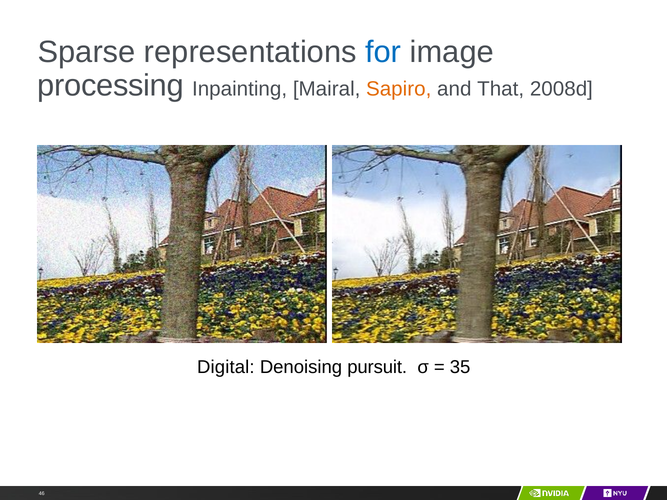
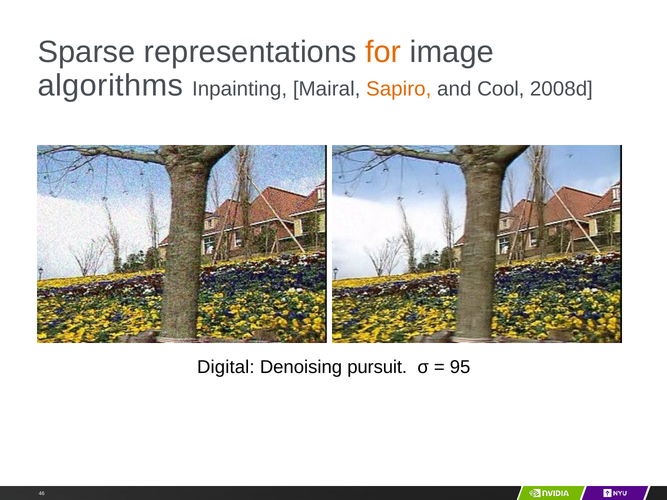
for colour: blue -> orange (383, 52)
processing: processing -> algorithms (110, 85)
That: That -> Cool (501, 89)
35: 35 -> 95 (460, 368)
